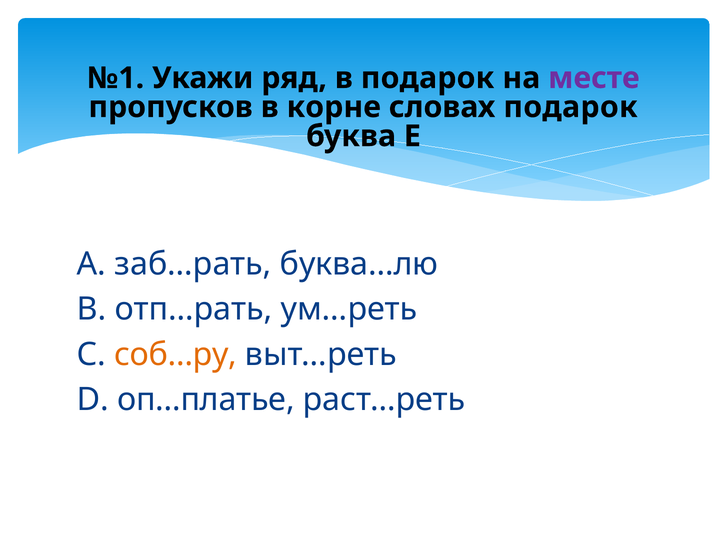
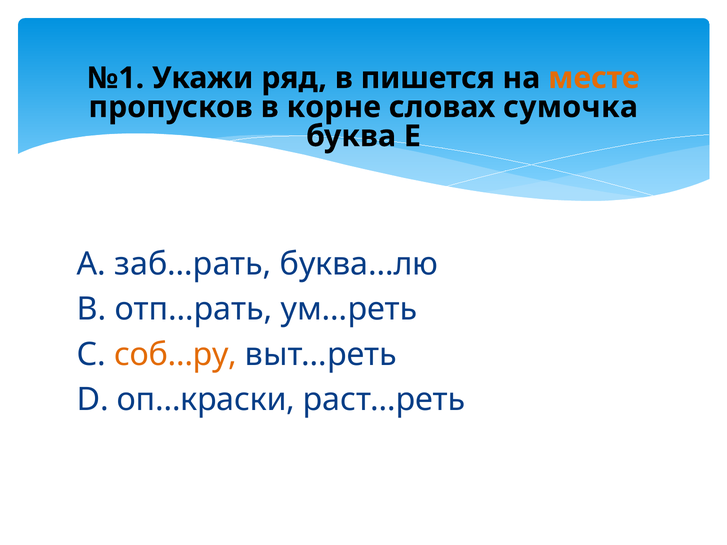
в подарок: подарок -> пишется (428, 78)
месте colour: purple -> orange (594, 78)
словах подарок: подарок -> сумочка (571, 107)
оп…платье: оп…платье -> оп…краски (206, 400)
